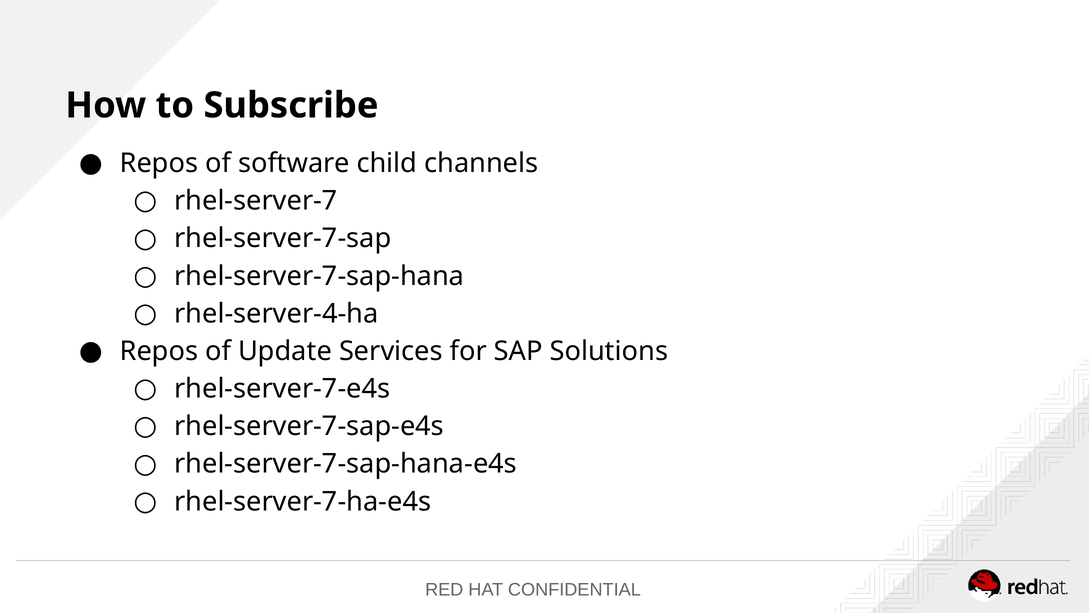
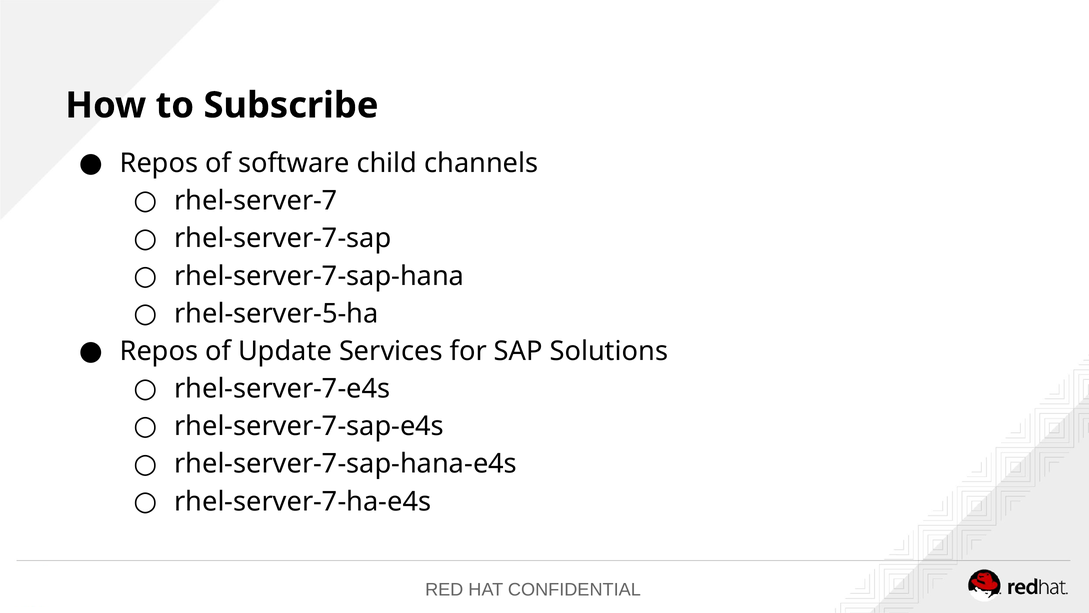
rhel-server-4-ha: rhel-server-4-ha -> rhel-server-5-ha (276, 313)
